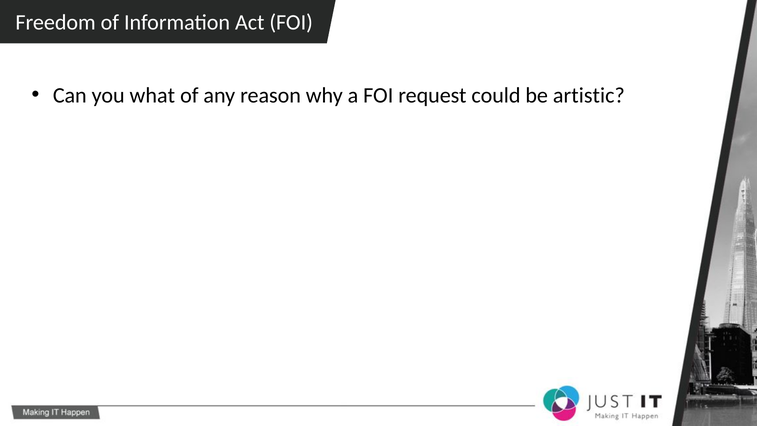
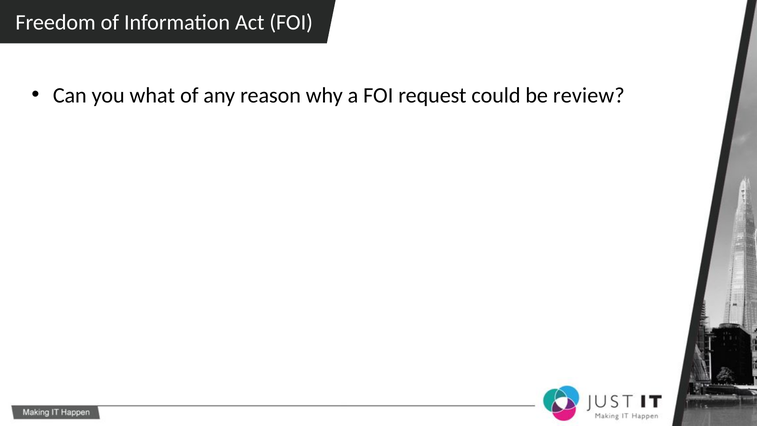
artistic: artistic -> review (589, 95)
